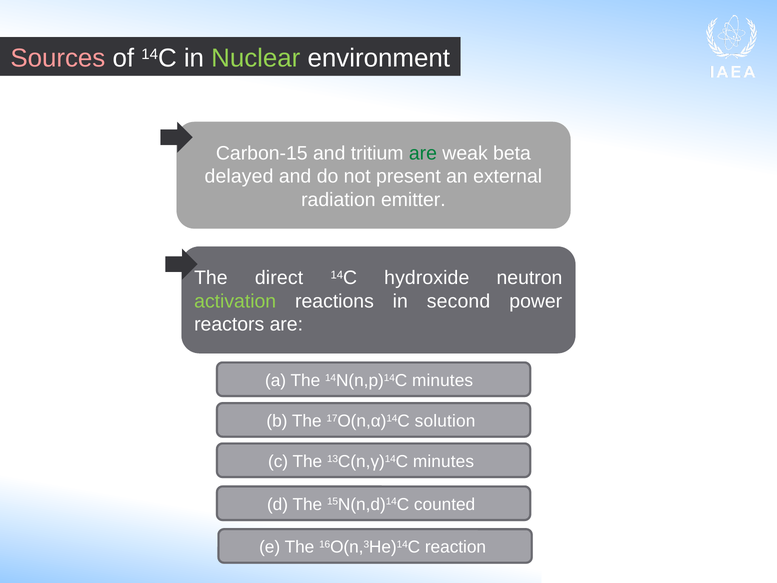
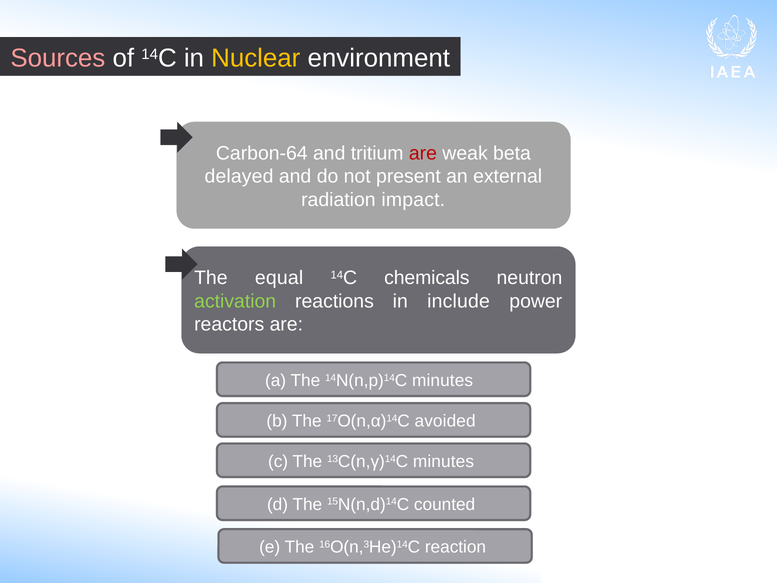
Nuclear colour: light green -> yellow (256, 58)
Carbon-15: Carbon-15 -> Carbon-64 (262, 153)
are colour: green -> red (423, 153)
emitter: emitter -> impact (413, 200)
direct: direct -> equal (279, 278)
hydroxide: hydroxide -> chemicals (427, 278)
second: second -> include (459, 301)
solution: solution -> avoided (445, 421)
